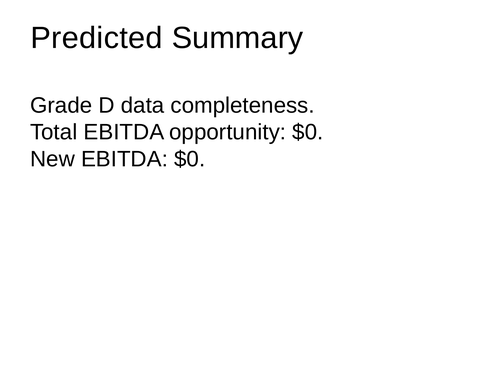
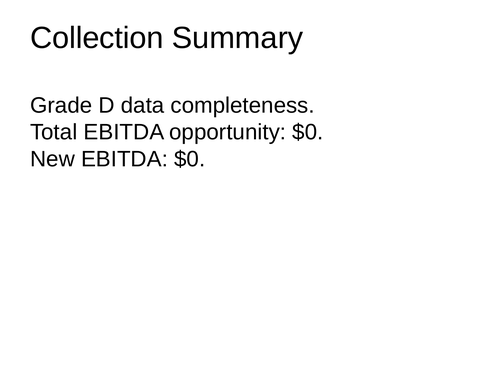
Predicted: Predicted -> Collection (97, 38)
